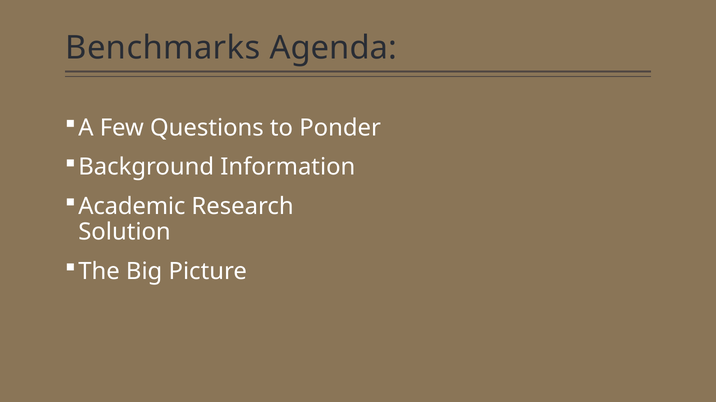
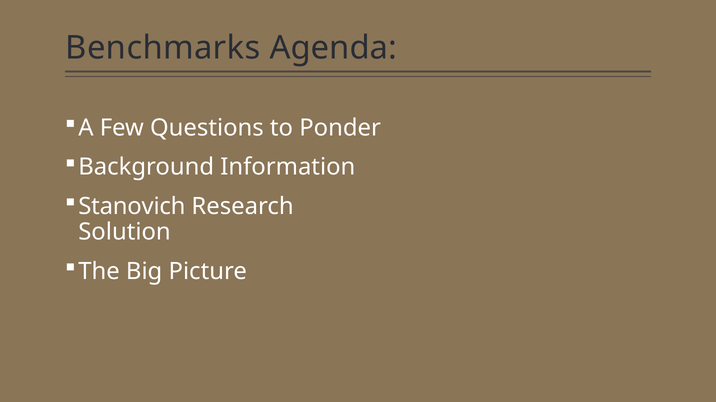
Academic: Academic -> Stanovich (132, 207)
